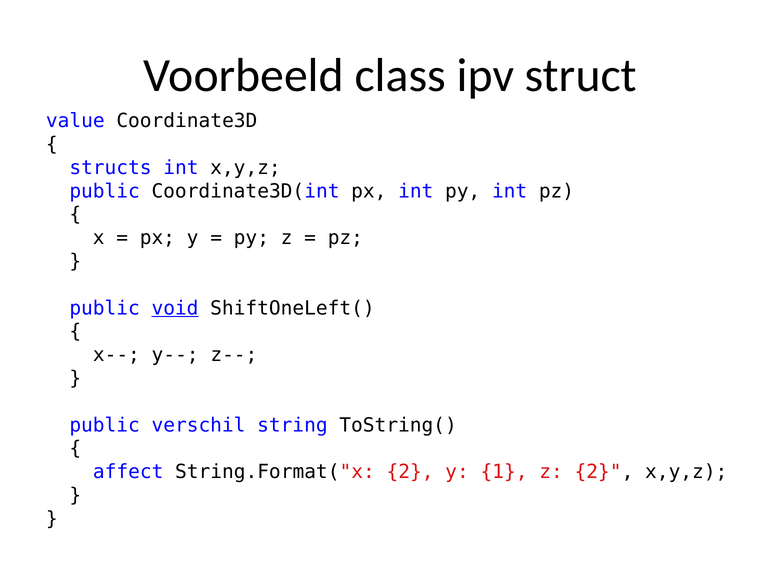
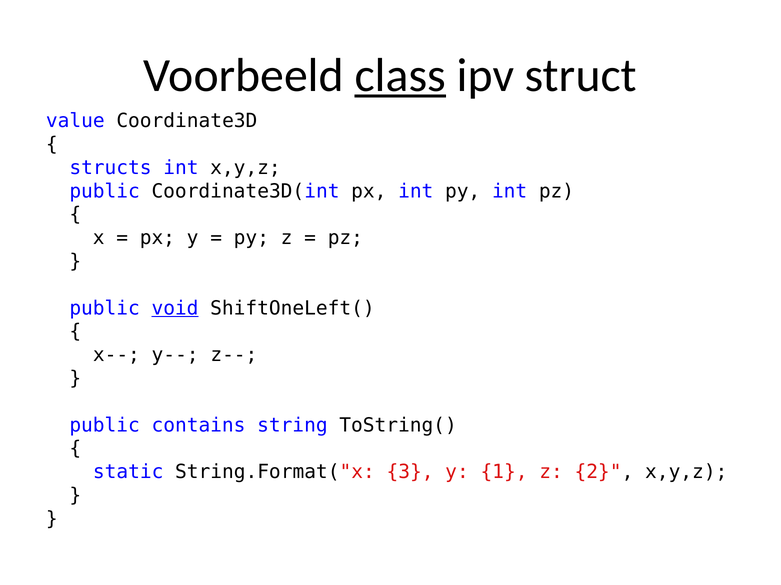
class underline: none -> present (400, 76)
verschil: verschil -> contains (199, 426)
affect: affect -> static (128, 472)
String.Format("x 2: 2 -> 3 (410, 472)
